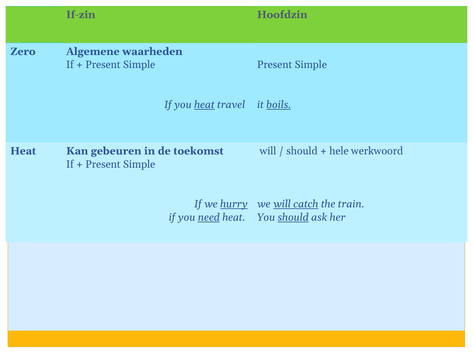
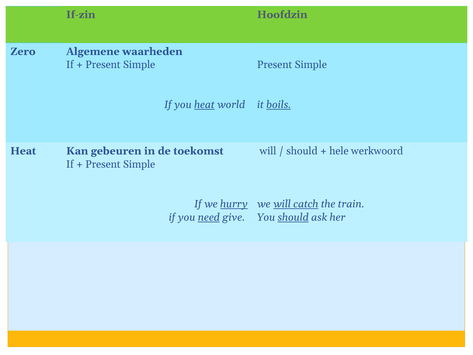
travel: travel -> world (231, 105)
need heat: heat -> give (234, 217)
